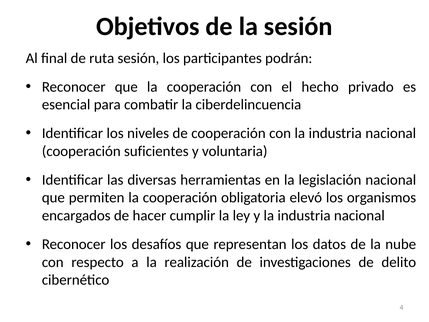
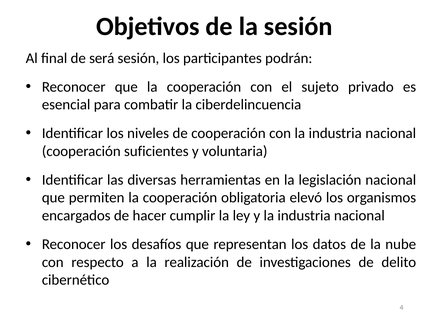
ruta: ruta -> será (102, 58)
hecho: hecho -> sujeto (320, 87)
